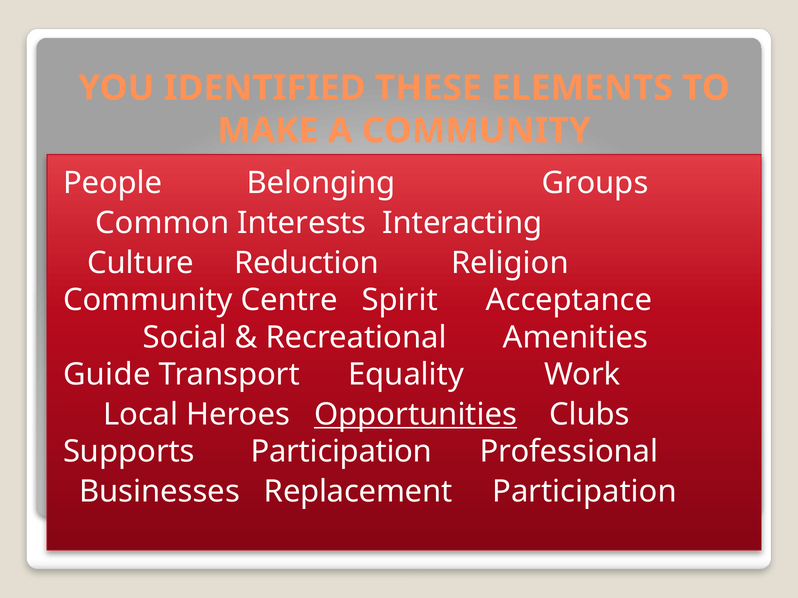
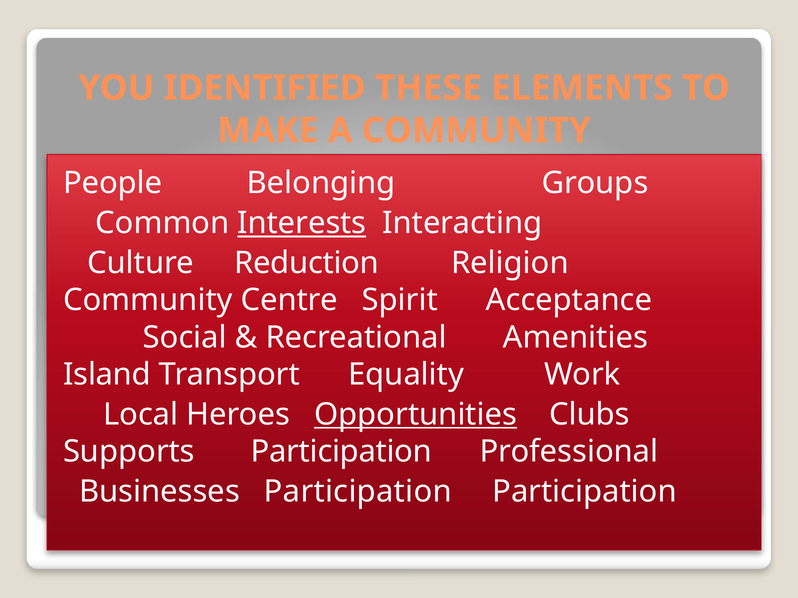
Interests underline: none -> present (302, 223)
Guide: Guide -> Island (107, 375)
Businesses Replacement: Replacement -> Participation (358, 492)
